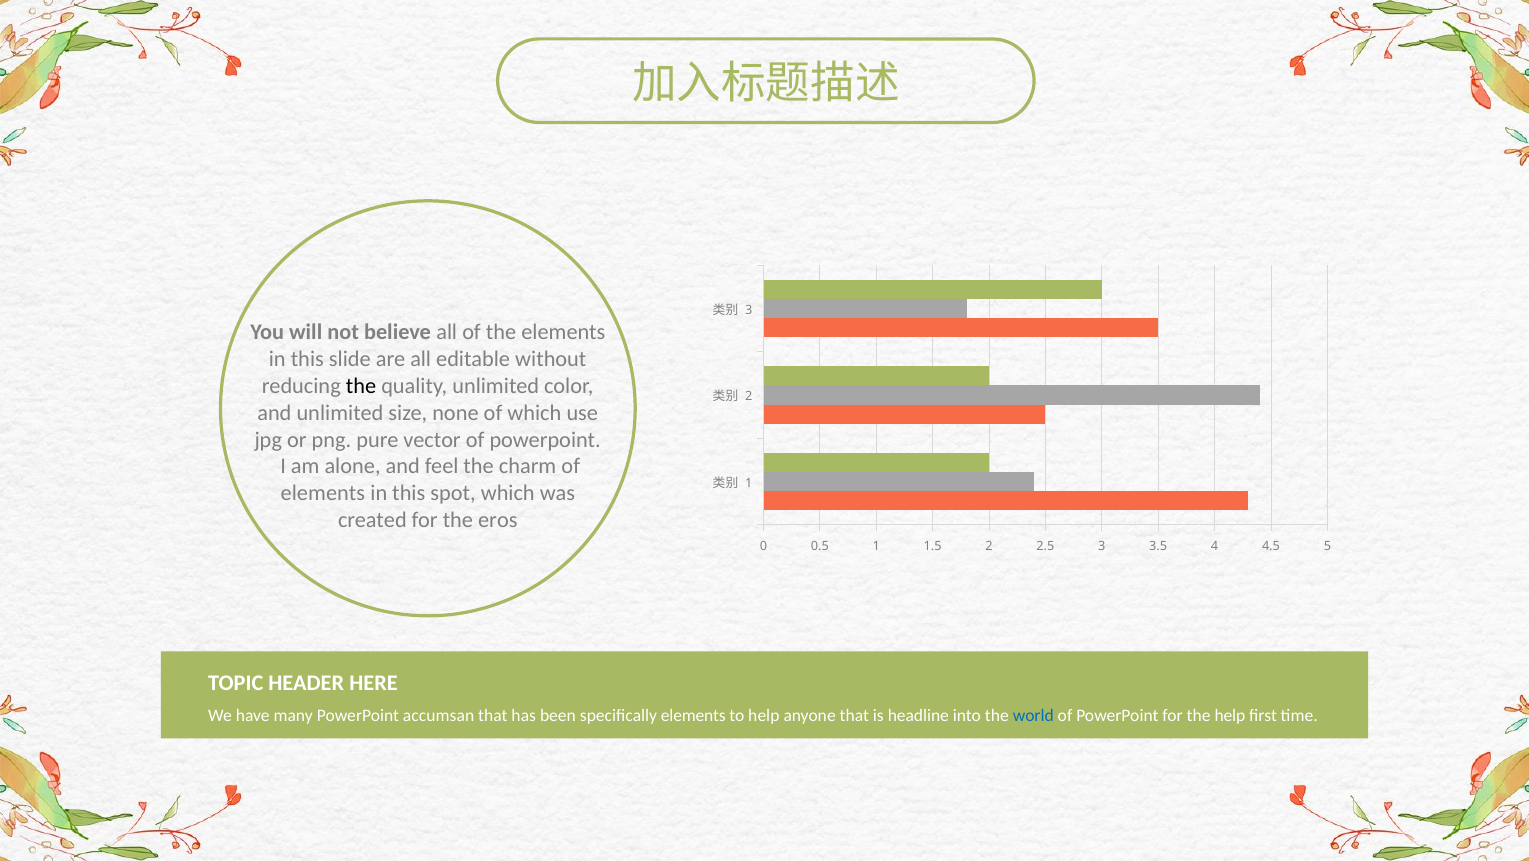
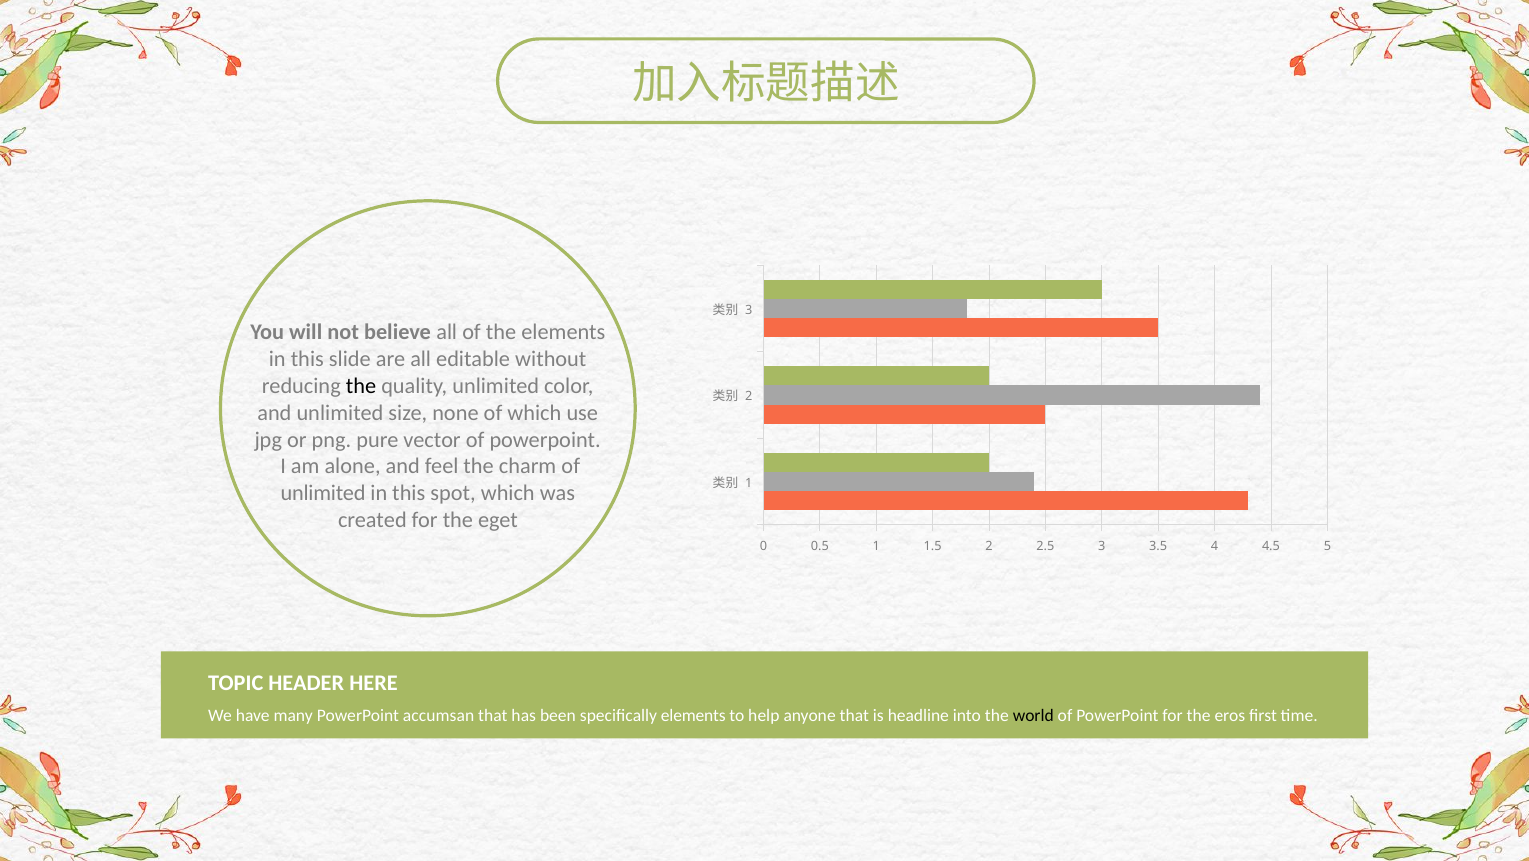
elements: elements -> unlimited (323, 493)
eros: eros -> eget (498, 520)
world colour: blue -> black (1033, 715)
the help: help -> eros (1230, 715)
